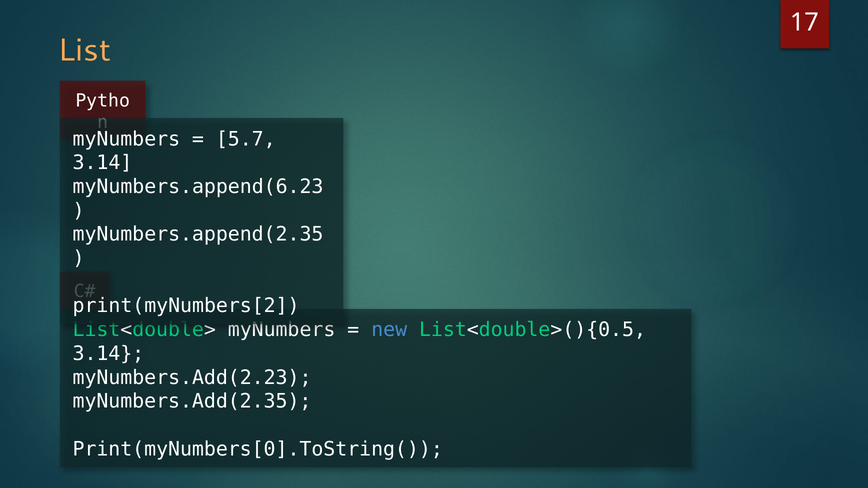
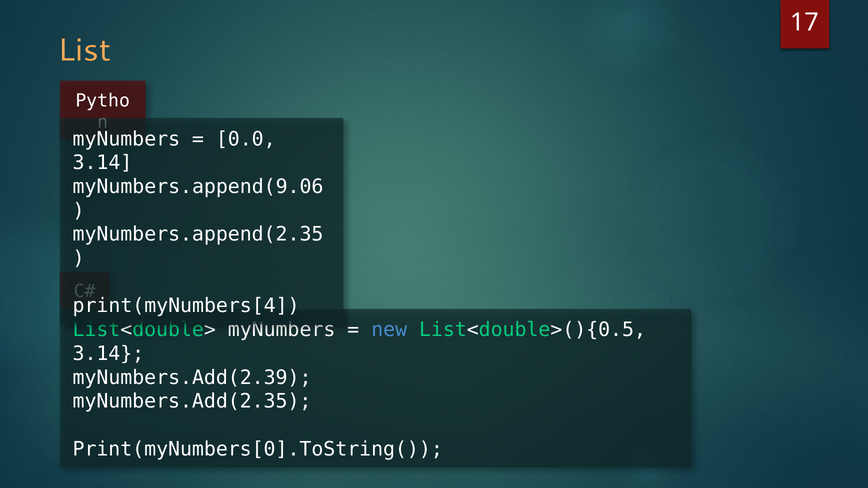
5.7: 5.7 -> 0.0 (246, 139)
myNumbers.append(6.23: myNumbers.append(6.23 -> myNumbers.append(9.06 (198, 187)
print(myNumbers[2: print(myNumbers[2 -> print(myNumbers[4 (186, 306)
myNumbers.Add(2.23: myNumbers.Add(2.23 -> myNumbers.Add(2.39 (192, 378)
